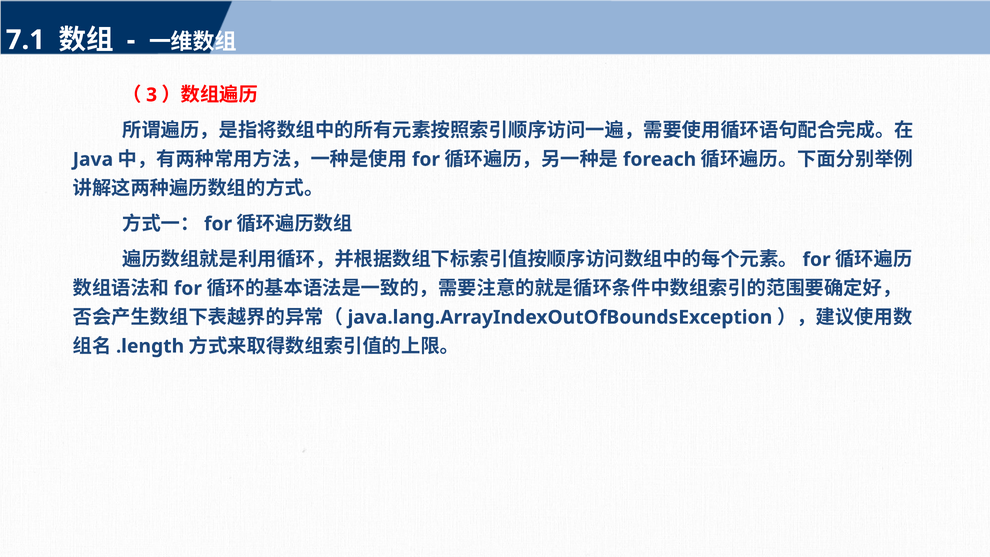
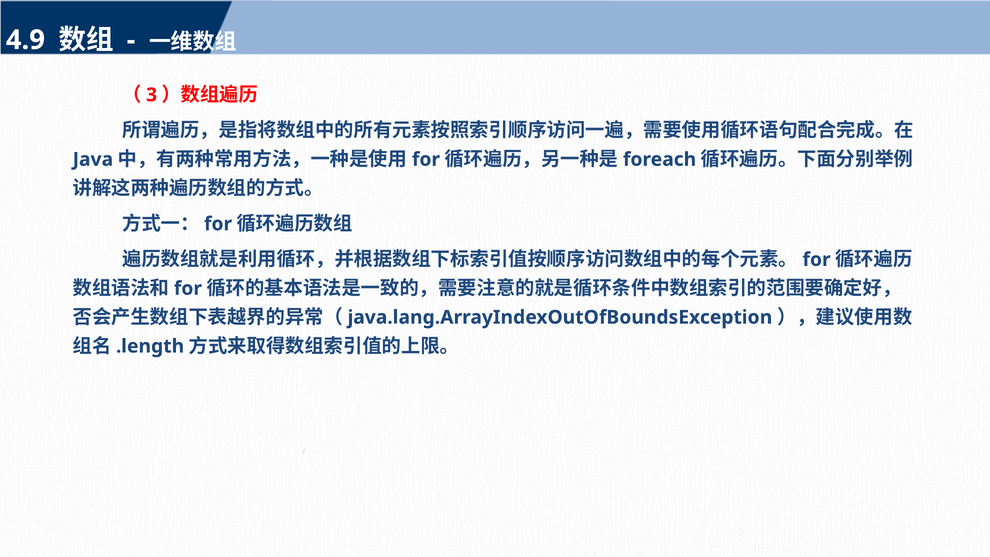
7.1: 7.1 -> 4.9 (25, 40)
